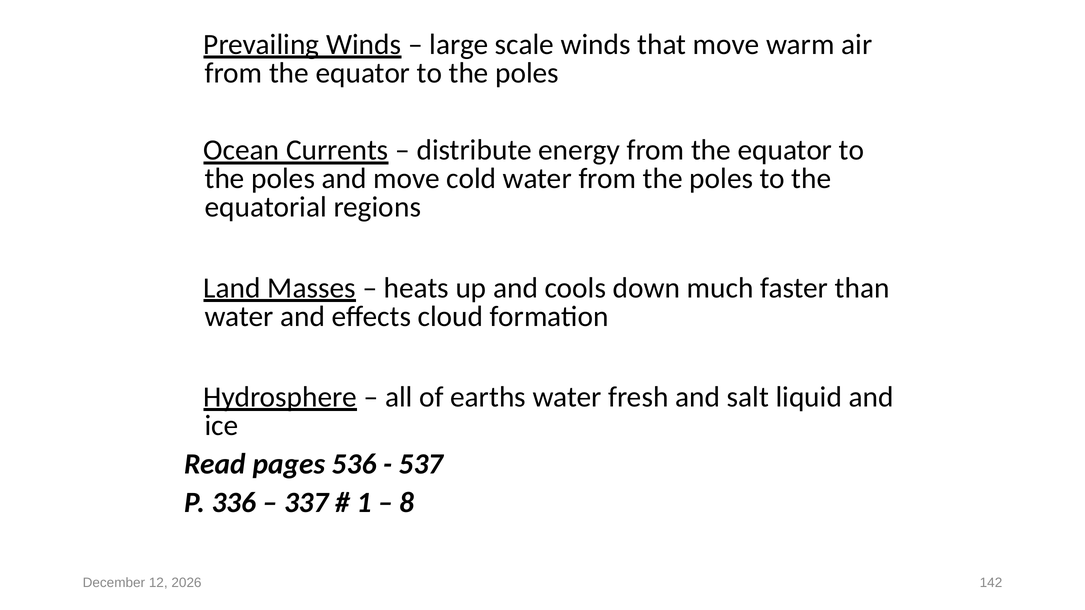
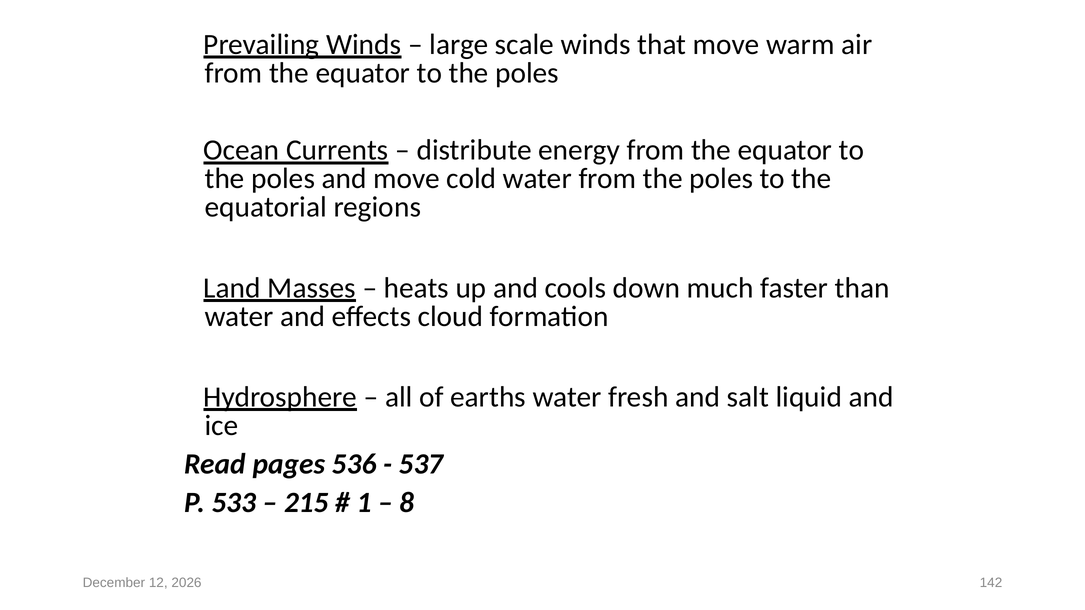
336: 336 -> 533 (234, 503)
337: 337 -> 215 (306, 503)
